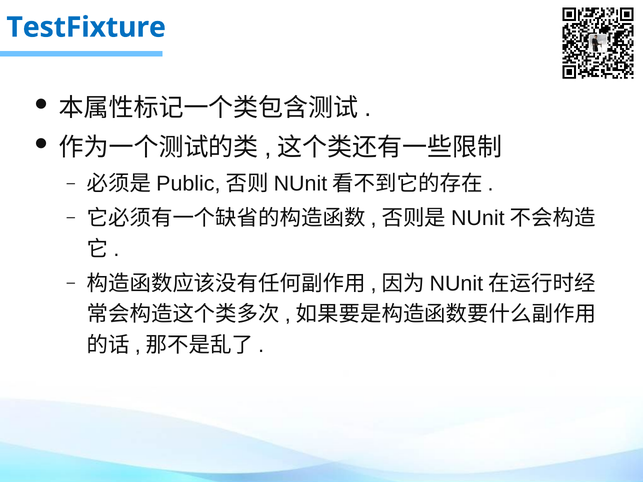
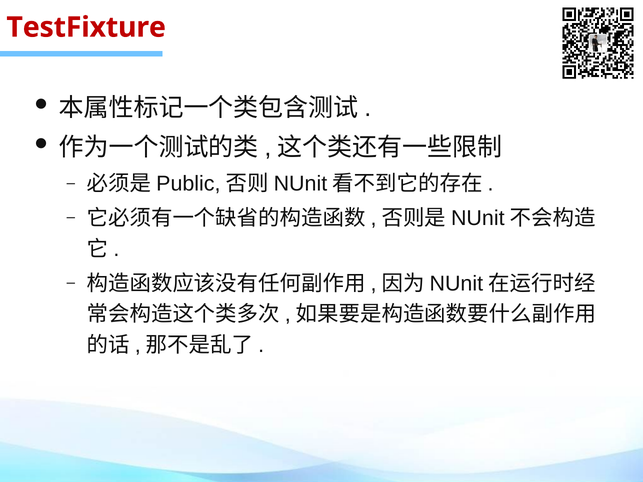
TestFixture colour: blue -> red (86, 27)
